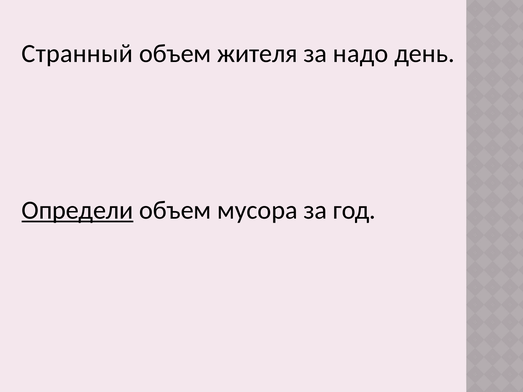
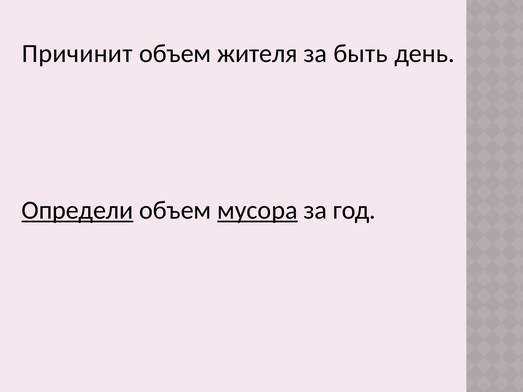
Странный: Странный -> Причинит (77, 54)
надо: надо -> быть (361, 54)
мусора underline: none -> present (257, 210)
